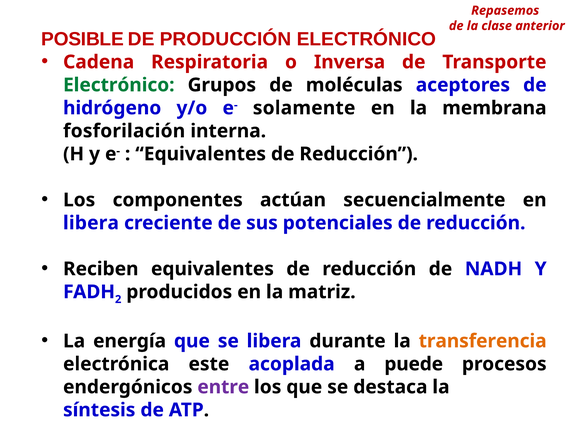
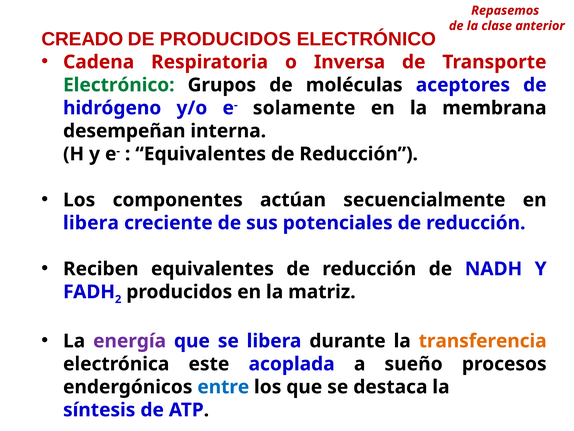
POSIBLE: POSIBLE -> CREADO (83, 39)
DE PRODUCCIÓN: PRODUCCIÓN -> PRODUCIDOS (226, 39)
fosforilación: fosforilación -> desempeñan (124, 131)
energía colour: black -> purple (130, 341)
puede: puede -> sueño (414, 364)
entre colour: purple -> blue (223, 387)
